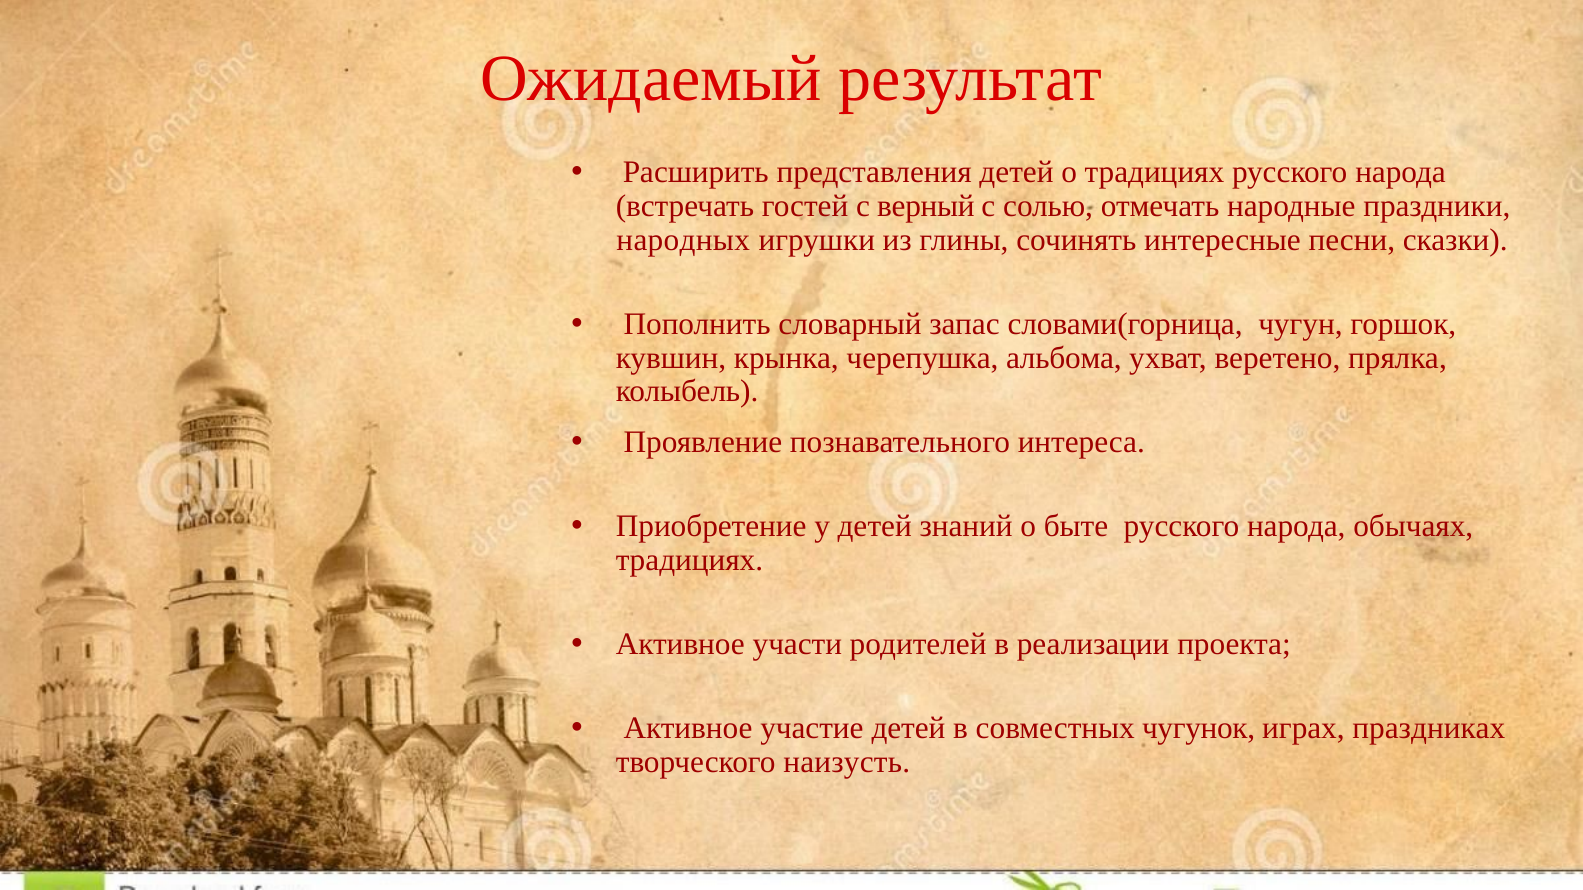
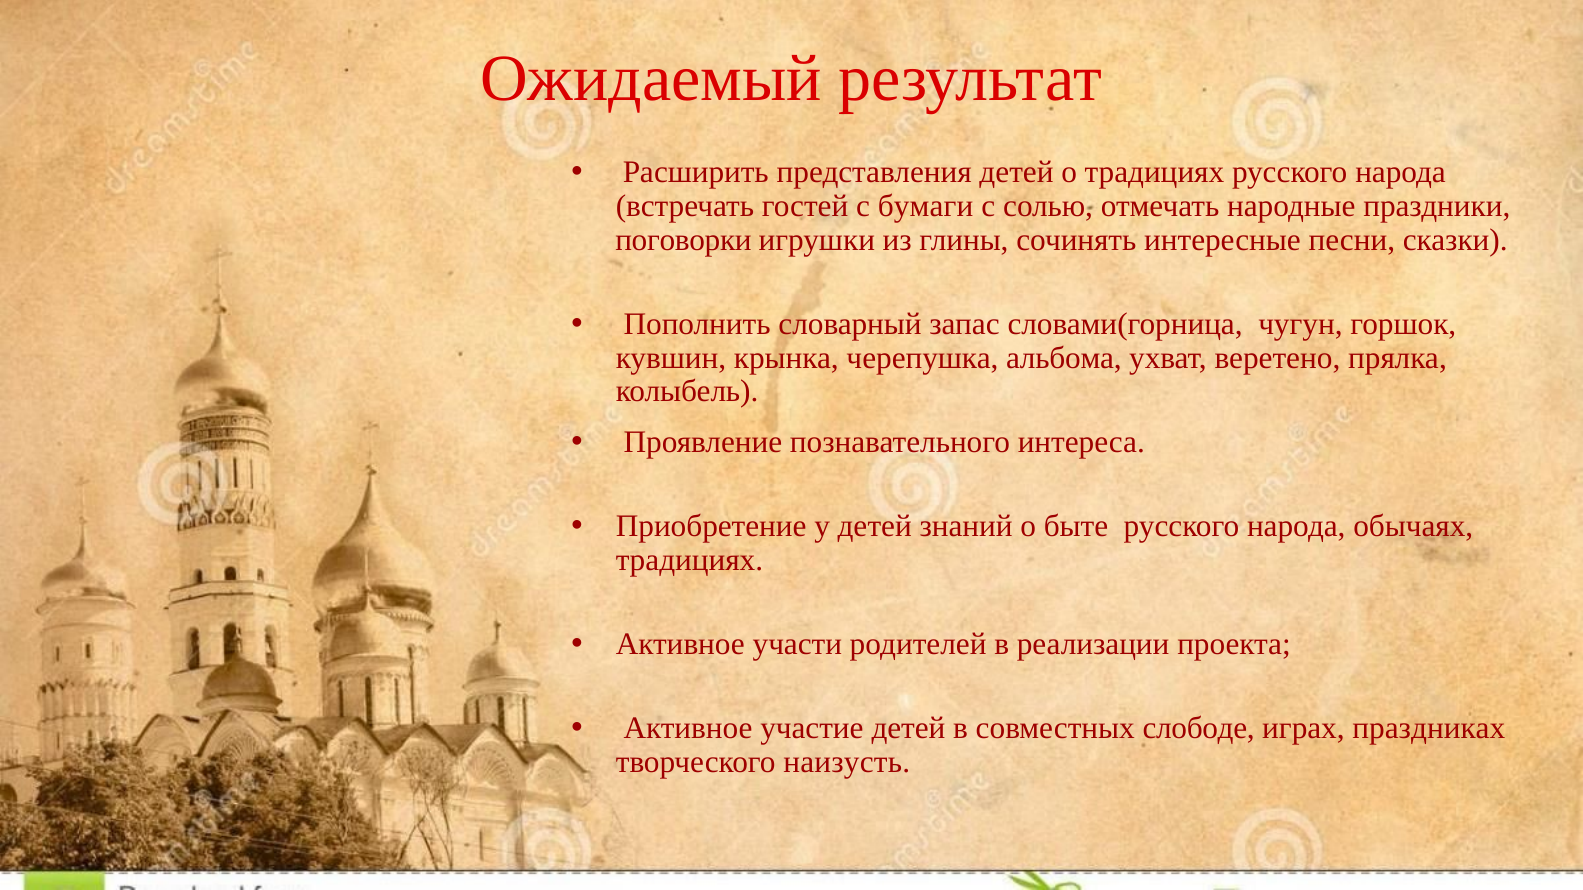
верный: верный -> бумаги (926, 206)
народных: народных -> поговорки (683, 240)
чугунок: чугунок -> слободе (1199, 729)
